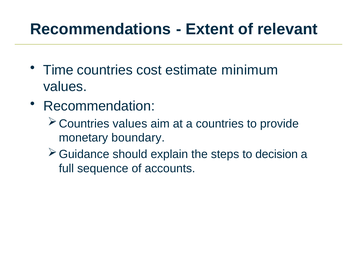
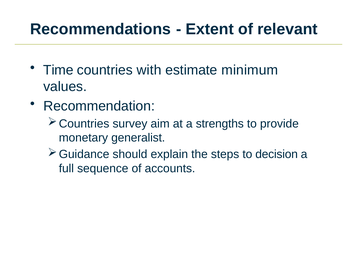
cost: cost -> with (149, 70)
values: values -> survey (130, 123)
a countries: countries -> strengths (220, 123)
boundary: boundary -> generalist (138, 138)
